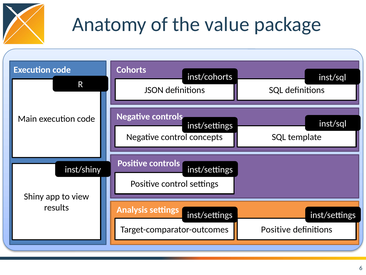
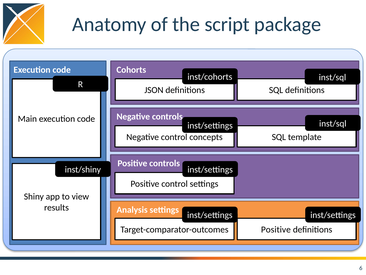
value: value -> script (227, 24)
